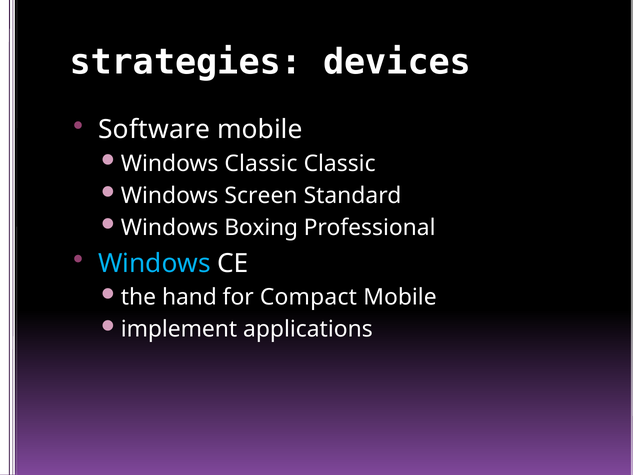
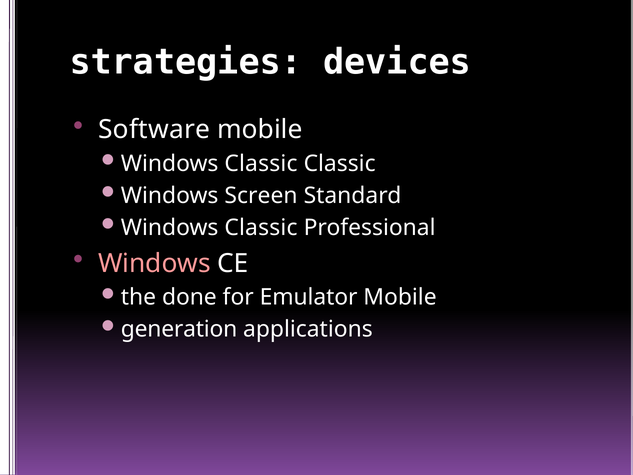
Boxing: Boxing -> Classic (261, 227)
Windows colour: light blue -> pink (154, 263)
hand: hand -> done (189, 297)
Compact: Compact -> Emulator (309, 297)
implement: implement -> generation (179, 329)
